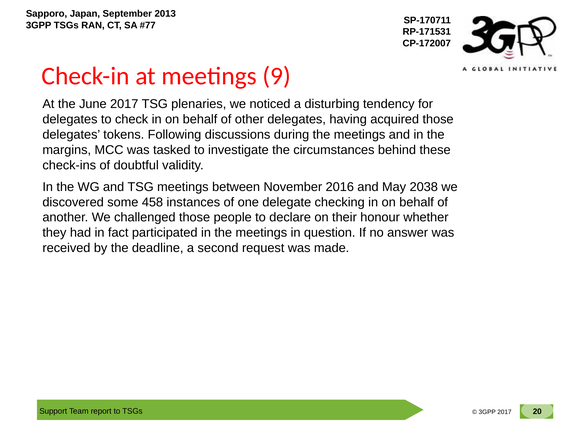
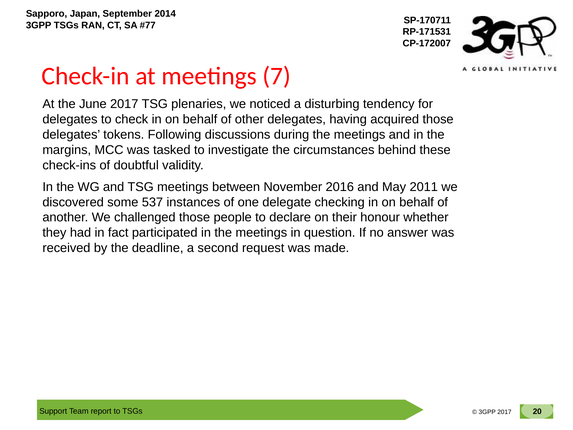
2013: 2013 -> 2014 (165, 14)
9: 9 -> 7 (277, 76)
2038: 2038 -> 2011 (424, 187)
458: 458 -> 537 (152, 202)
